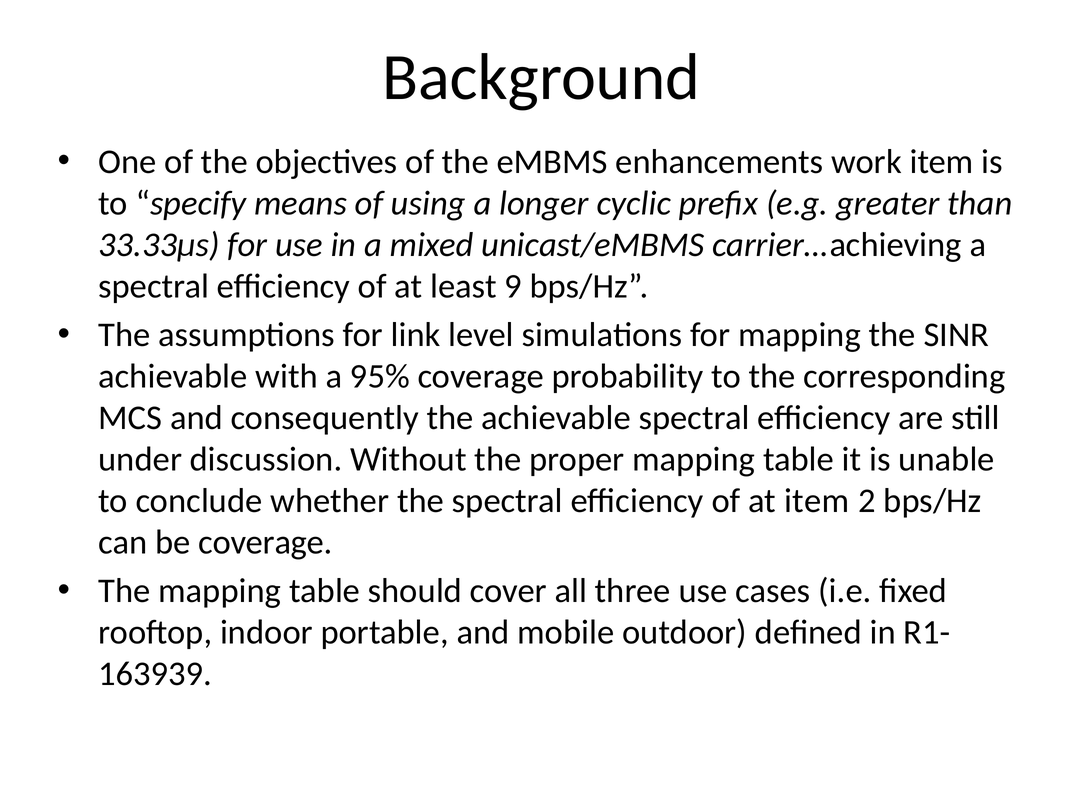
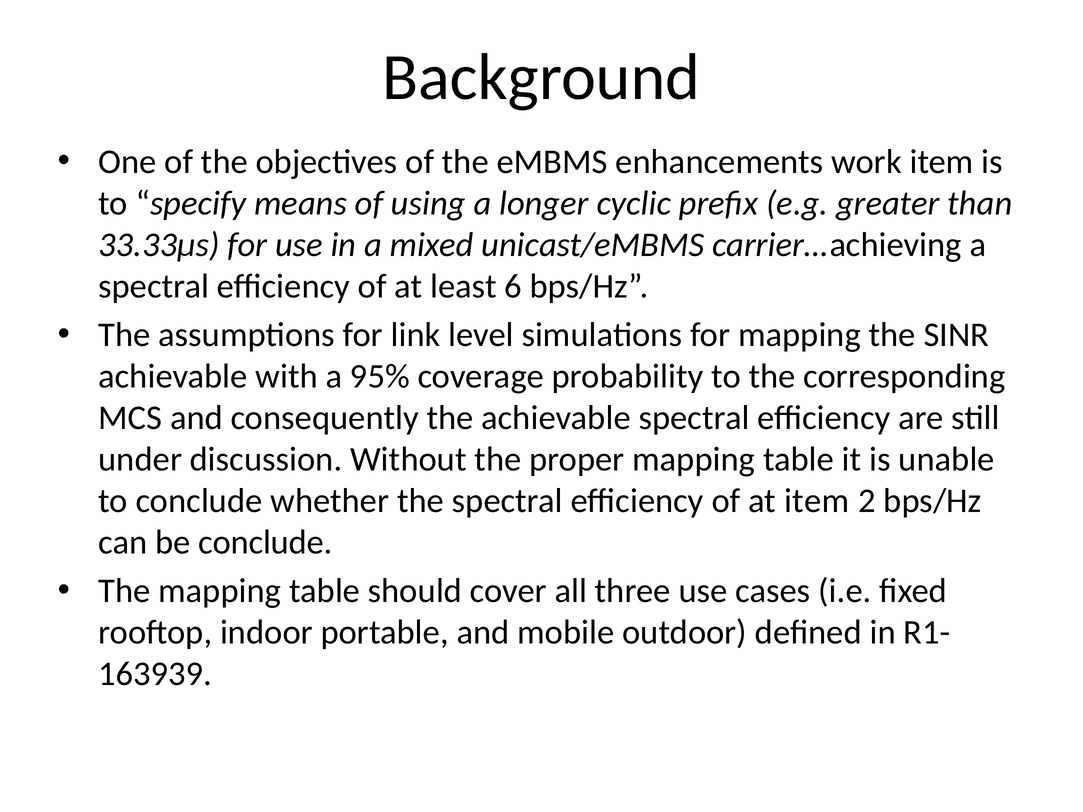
9: 9 -> 6 (513, 286)
be coverage: coverage -> conclude (265, 542)
